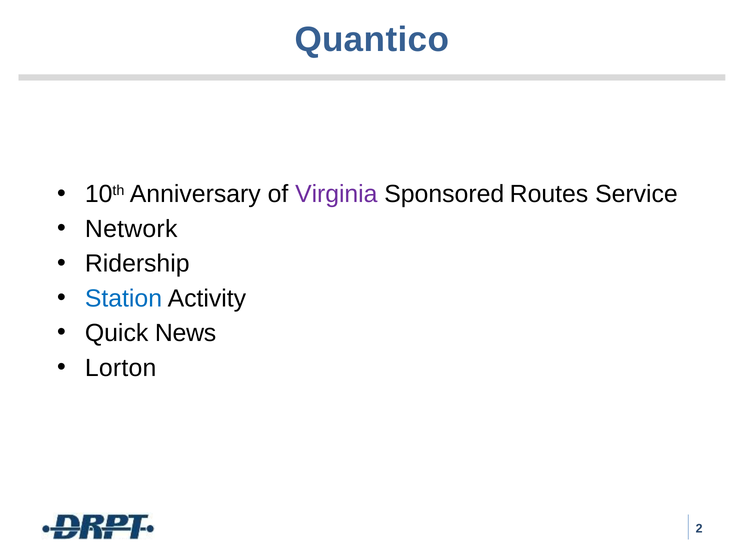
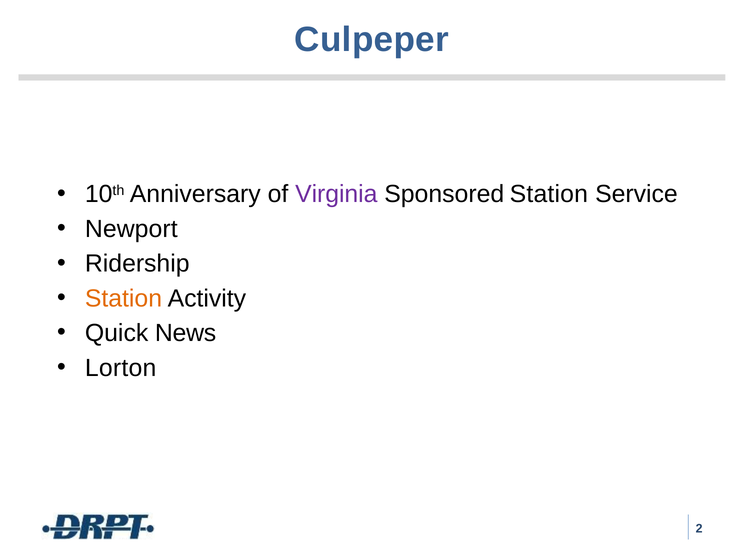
Quantico: Quantico -> Culpeper (372, 40)
Sponsored Routes: Routes -> Station (549, 194)
Network: Network -> Newport (131, 229)
Station colour: blue -> orange (124, 298)
